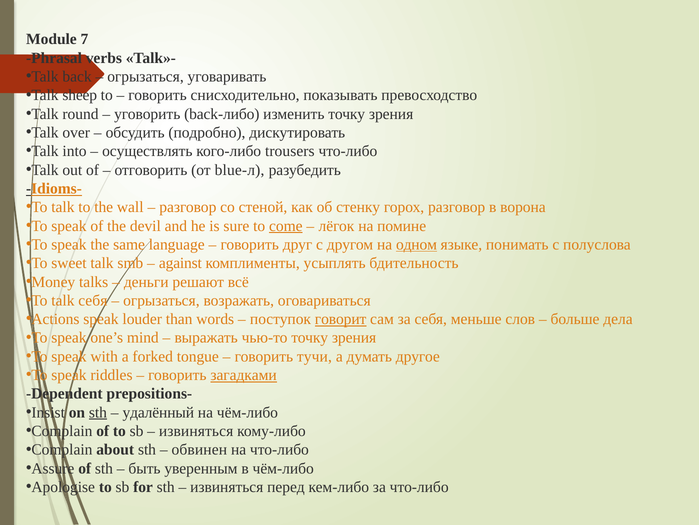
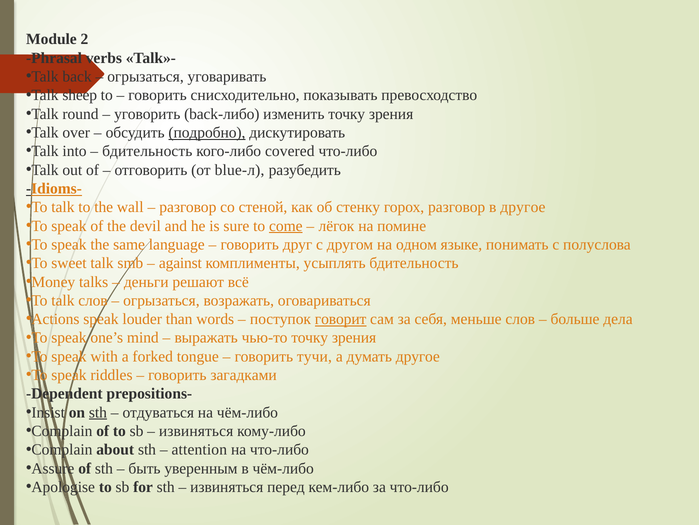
7: 7 -> 2 (84, 39)
подробно underline: none -> present (207, 132)
осуществлять: осуществлять -> бдительность (147, 151)
trousers: trousers -> covered (290, 151)
в ворона: ворона -> другое (523, 207)
одном underline: present -> none (416, 244)
talk себя: себя -> слов (93, 300)
загадками underline: present -> none (244, 375)
удалённый: удалённый -> отдуваться (158, 412)
обвинен: обвинен -> attention (199, 449)
